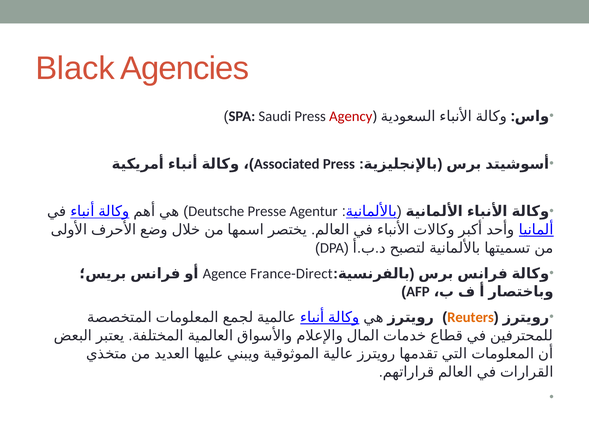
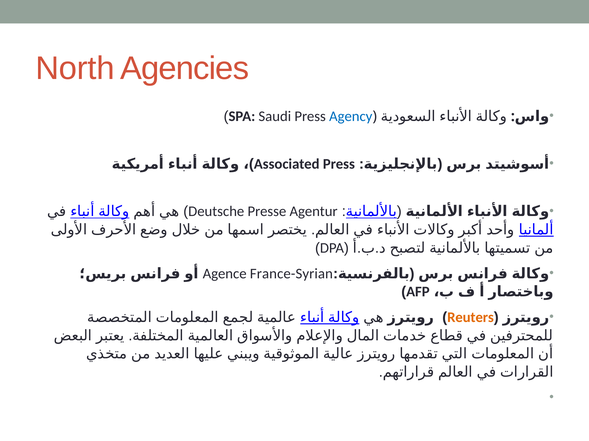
Black: Black -> North (75, 69)
Agency colour: red -> blue (351, 116)
France-Direct: France-Direct -> France-Syrian (291, 274)
